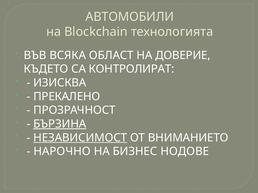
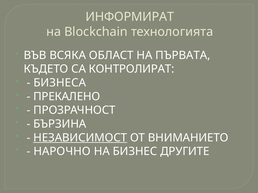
АВТОМОБИЛИ: АВТОМОБИЛИ -> ИНФОРМИРАТ (130, 17)
ДОВЕРИЕ: ДОВЕРИЕ -> ПЪРВАТА (183, 55)
ИЗИСКВА: ИЗИСКВА -> БИЗНЕСА (60, 83)
БЪРЗИНА underline: present -> none (60, 124)
НОДОВЕ: НОДОВЕ -> ДРУГИТЕ (185, 152)
